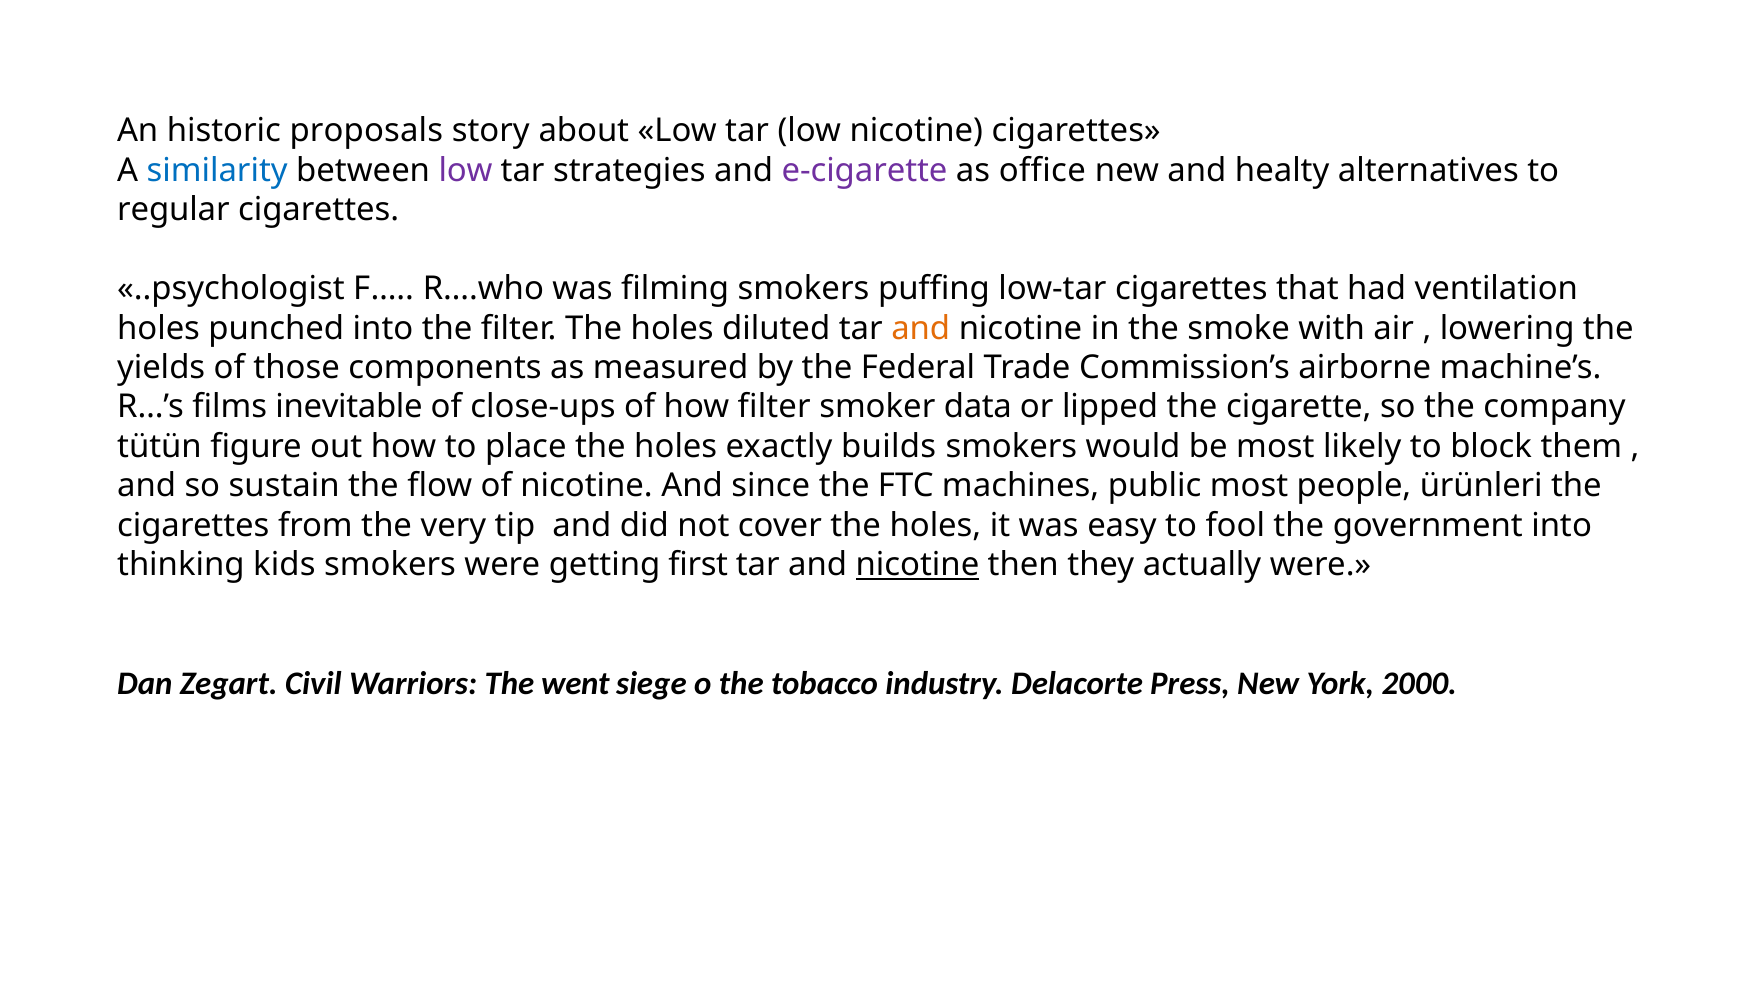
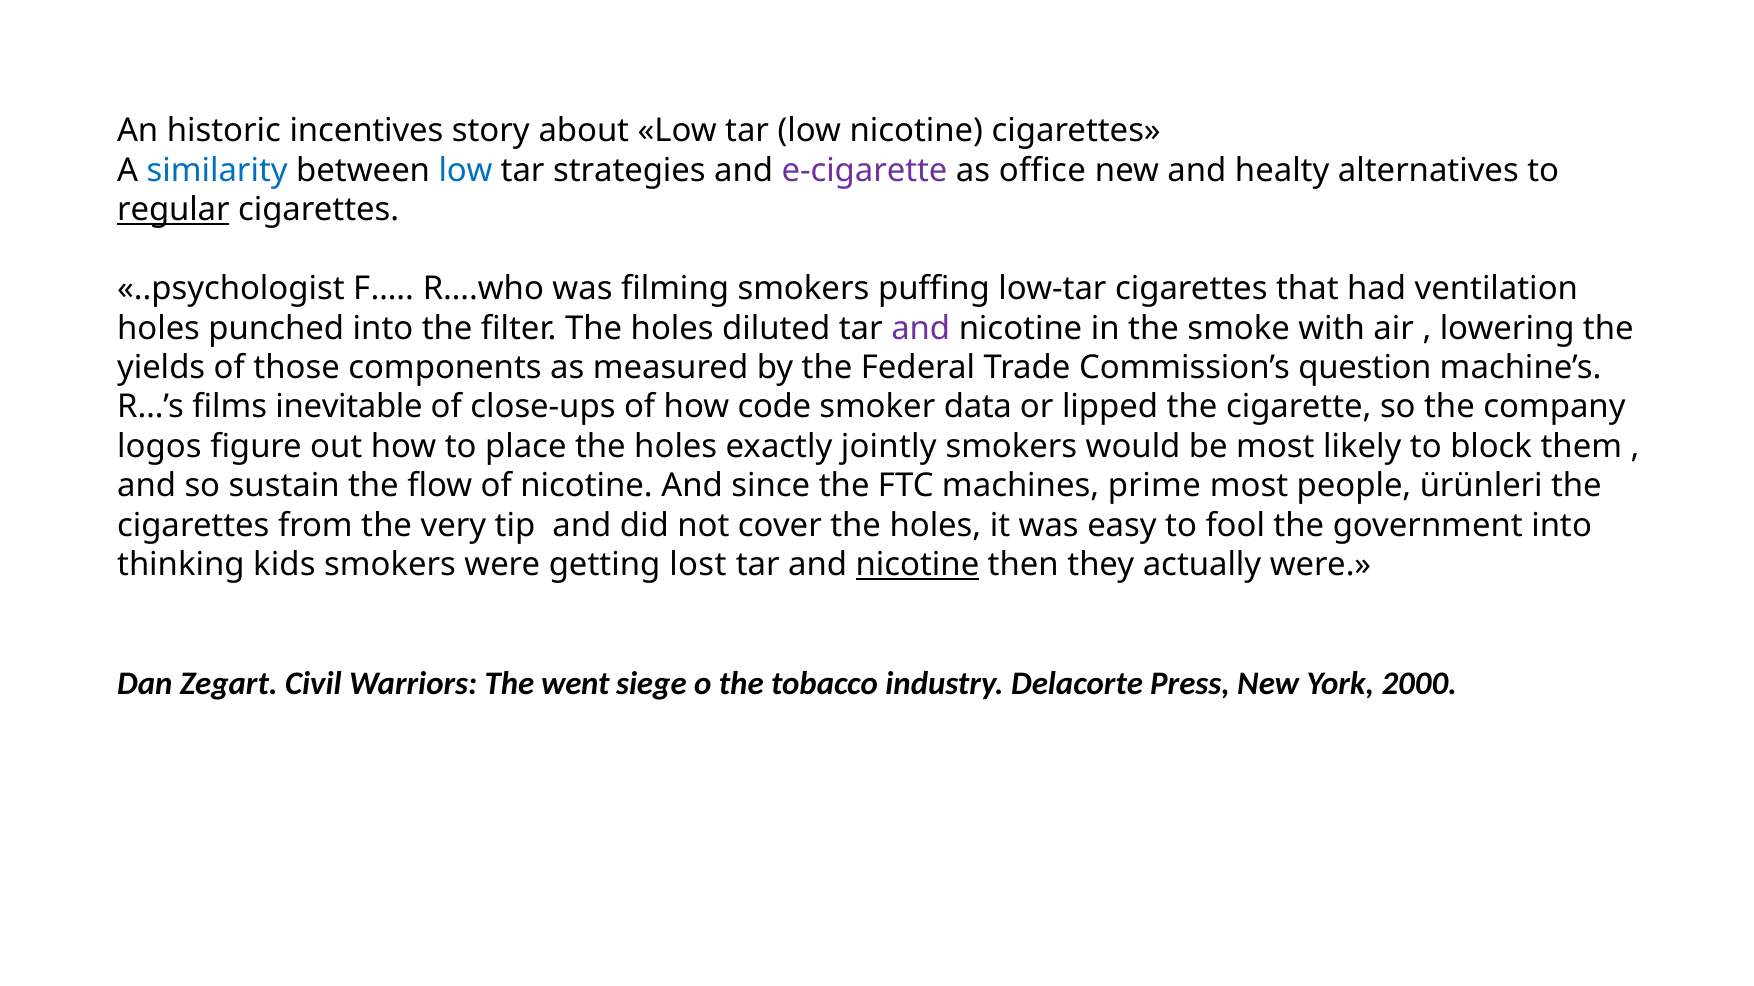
proposals: proposals -> incentives (366, 131)
low colour: purple -> blue (465, 171)
regular underline: none -> present (173, 210)
and colour: orange -> purple (921, 328)
airborne: airborne -> question (1365, 368)
how filter: filter -> code (774, 407)
tütün: tütün -> logos (159, 447)
builds: builds -> jointly (889, 447)
public: public -> prime (1154, 486)
first: first -> lost (698, 565)
